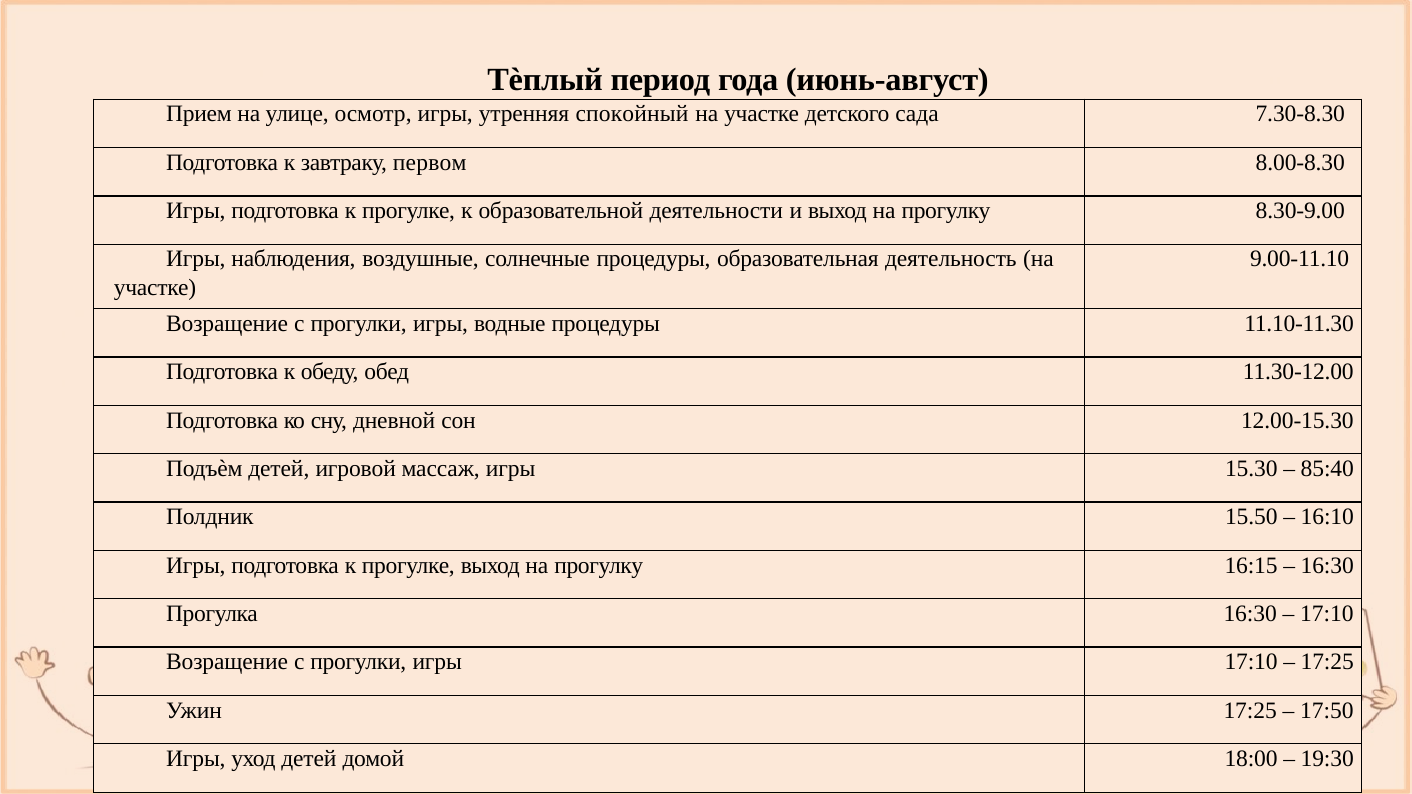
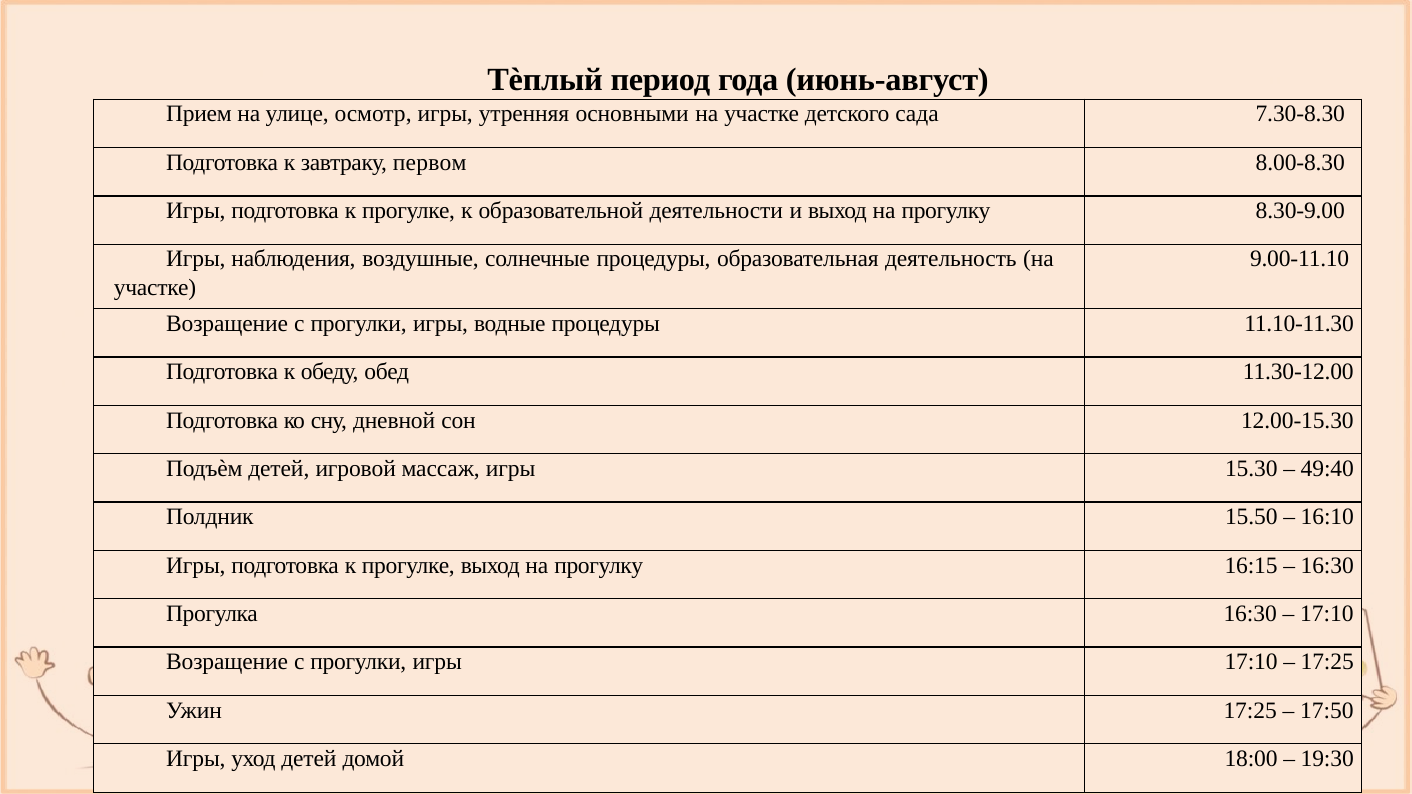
спокойный: спокойный -> основными (632, 114)
85:40: 85:40 -> 49:40 (1327, 469)
